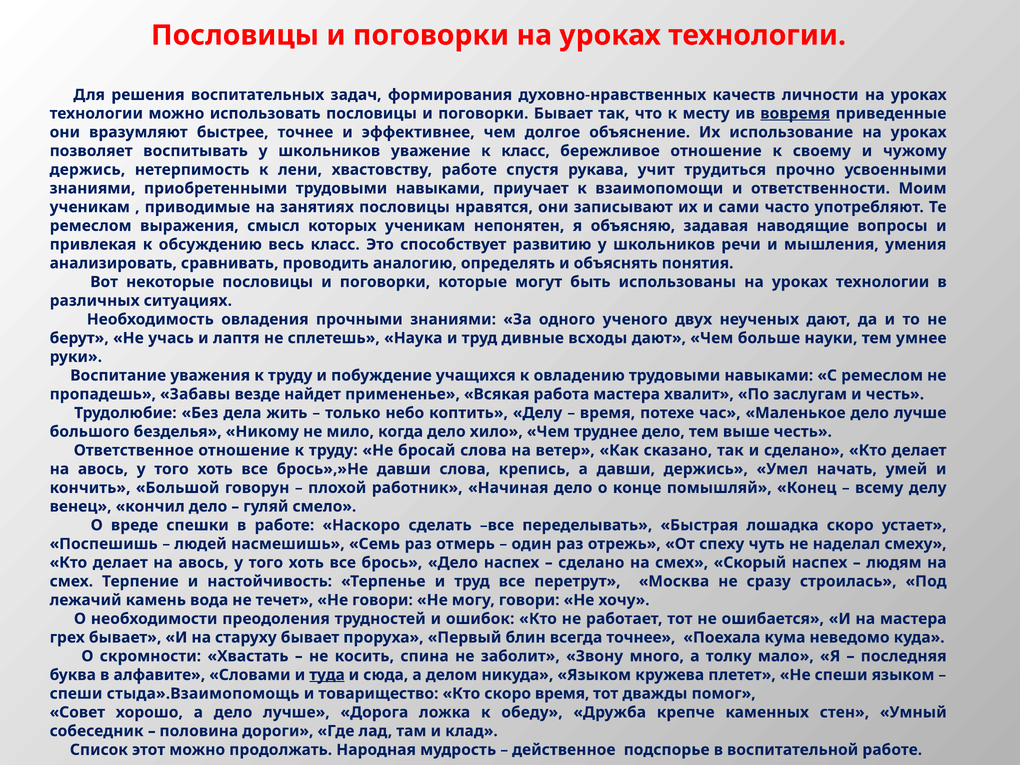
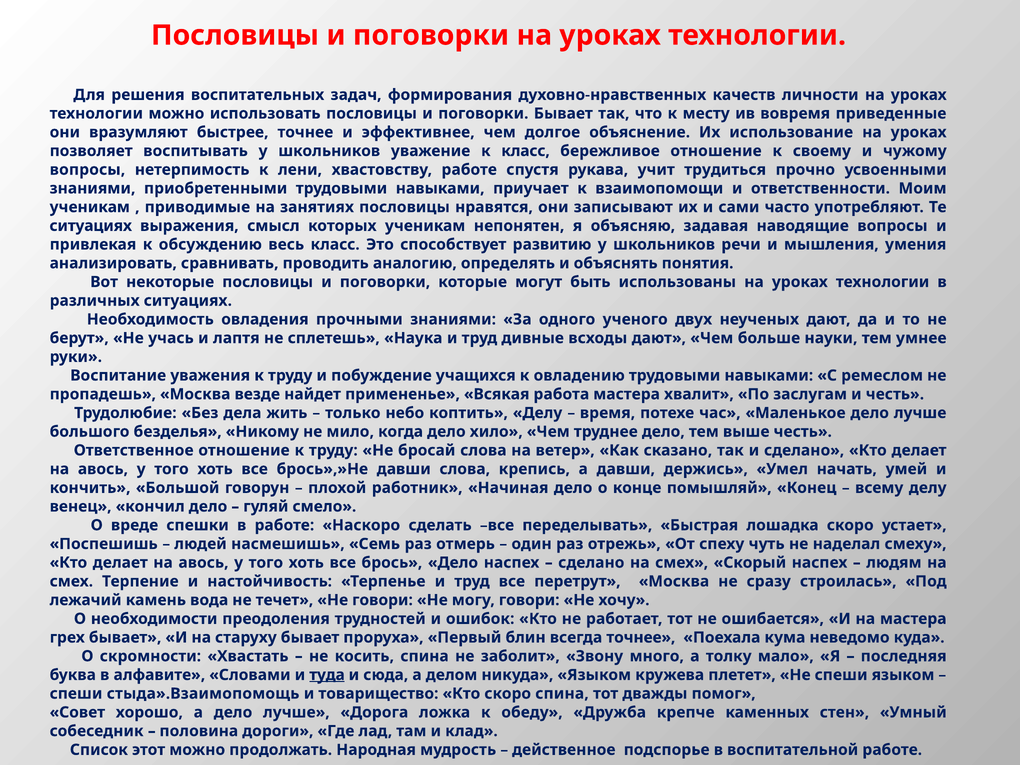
вовремя underline: present -> none (795, 113)
держись: держись -> вопросы (87, 170)
ремеслом: ремеслом -> ситуациях (91, 226)
пропадешь Забавы: Забавы -> Москва (195, 394)
скоро время: время -> спина (562, 694)
